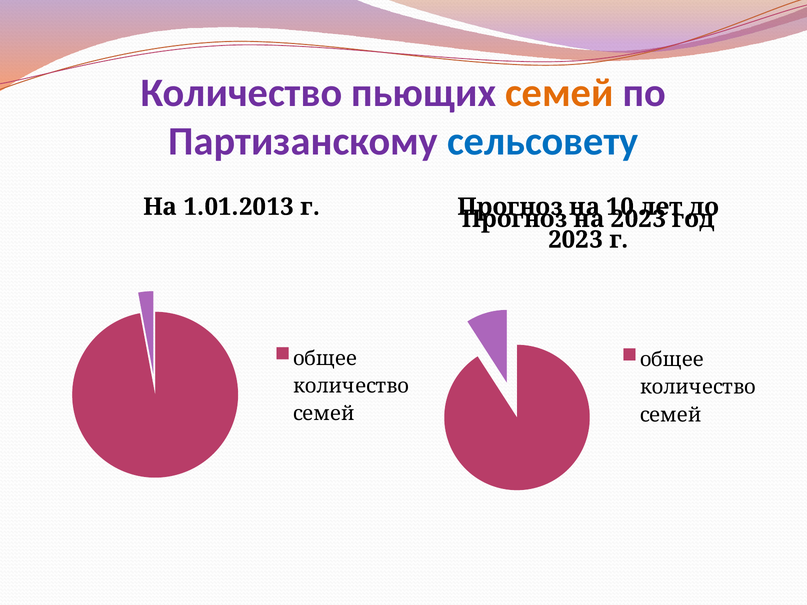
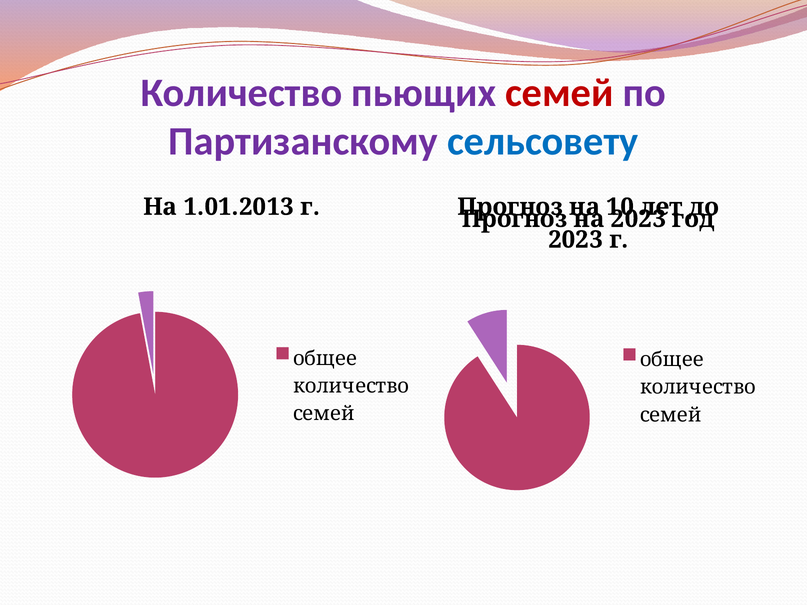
семей colour: orange -> red (559, 93)
